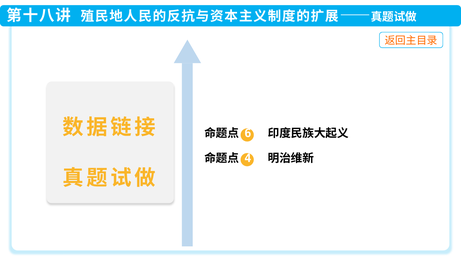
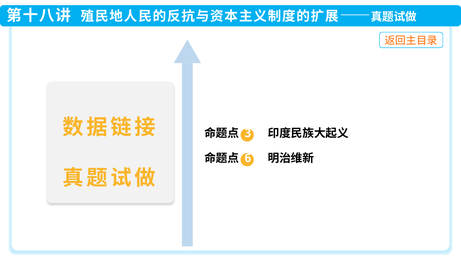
6: 6 -> 3 (248, 133)
4: 4 -> 6 (248, 158)
